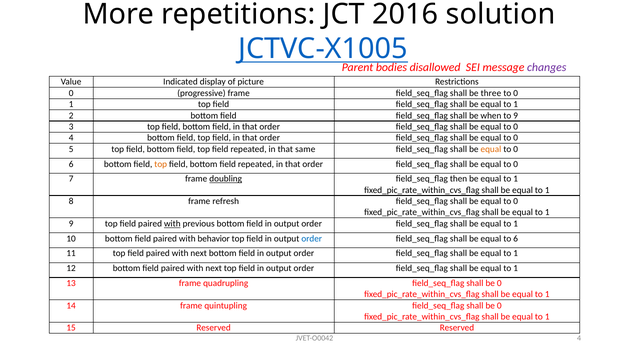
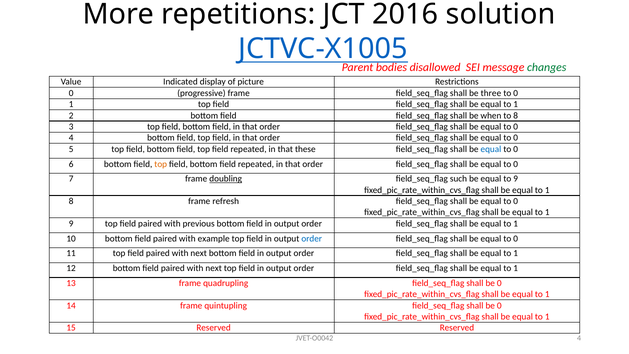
changes colour: purple -> green (547, 67)
to 9: 9 -> 8 (516, 115)
same: same -> these (305, 149)
equal colour: orange -> blue (491, 149)
then: then -> such (459, 179)
1: 1 -> 9 (516, 179)
with underline: present -> none (172, 223)
behavior: behavior -> example (214, 238)
6: 6 -> 0 (516, 238)
